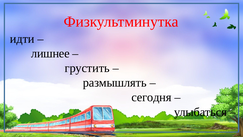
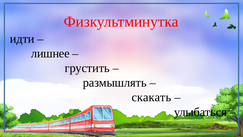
сегодня: сегодня -> скакать (151, 97)
